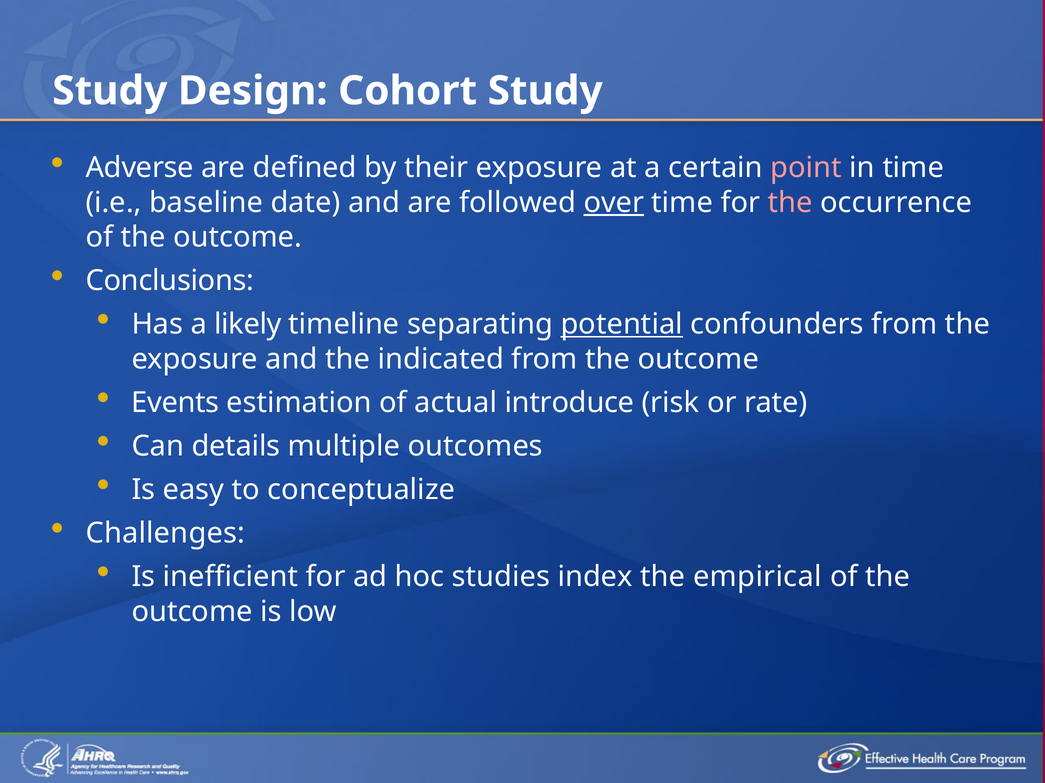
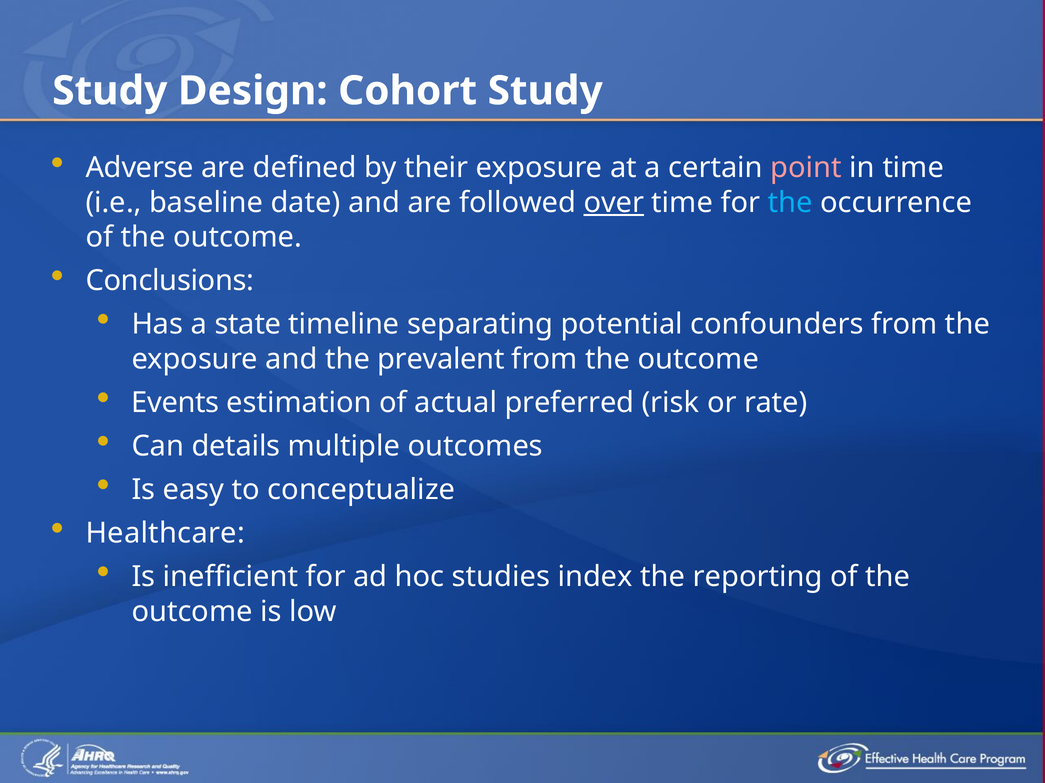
the colour: pink -> light blue (790, 203)
likely: likely -> state (248, 325)
potential underline: present -> none (622, 325)
indicated: indicated -> prevalent (441, 360)
introduce: introduce -> preferred (569, 403)
Challenges: Challenges -> Healthcare (165, 534)
empirical: empirical -> reporting (758, 577)
